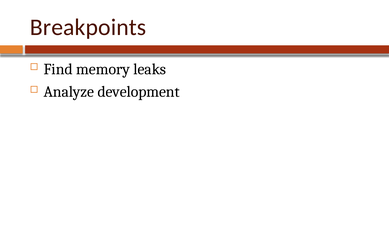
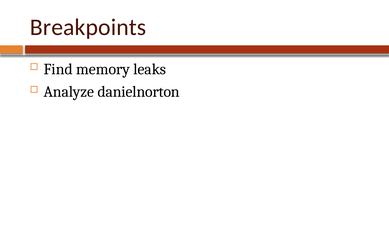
development: development -> danielnorton (139, 92)
